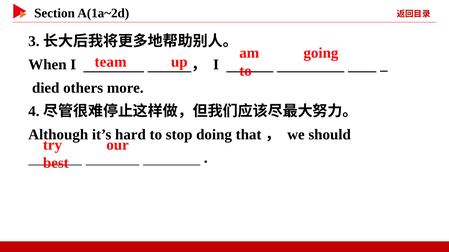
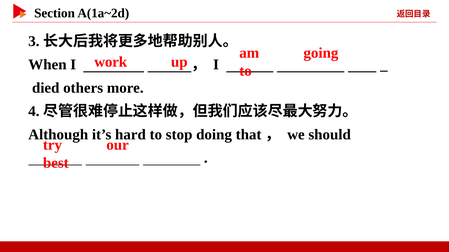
team: team -> work (111, 62)
